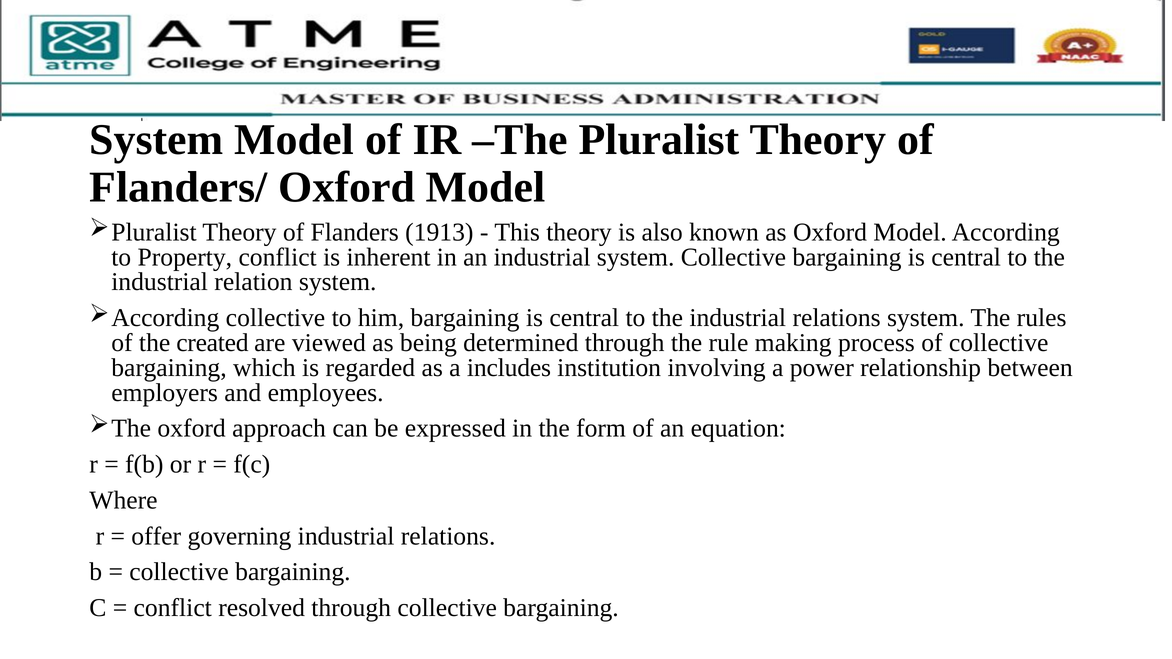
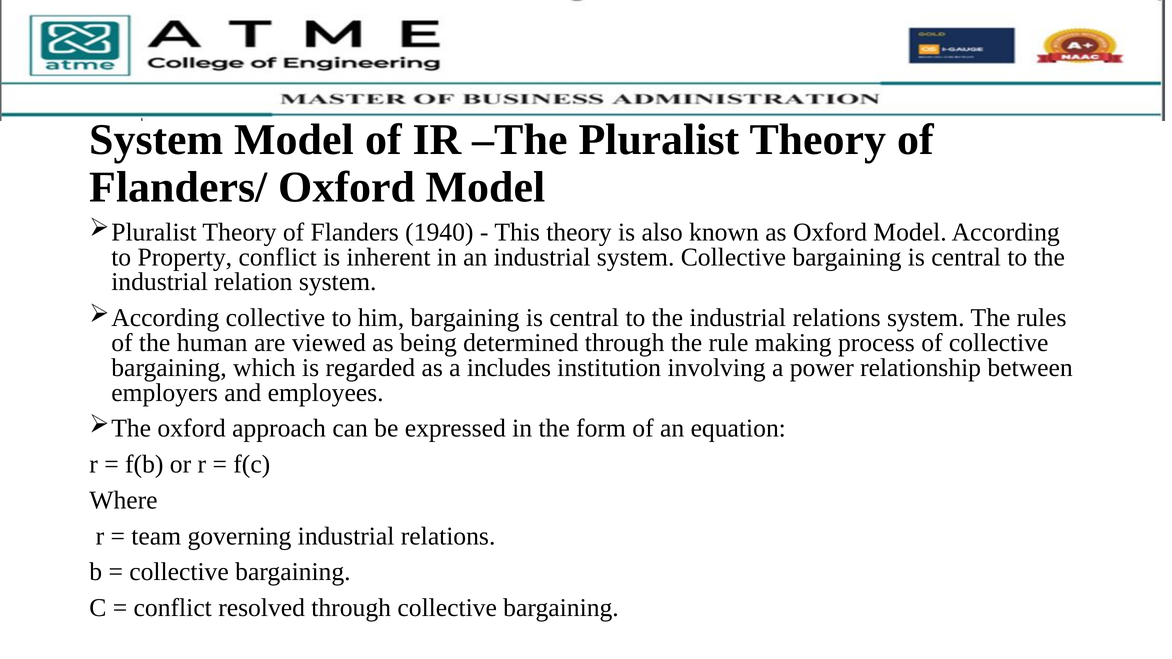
1913: 1913 -> 1940 (439, 232)
created: created -> human (212, 343)
offer: offer -> team (156, 536)
